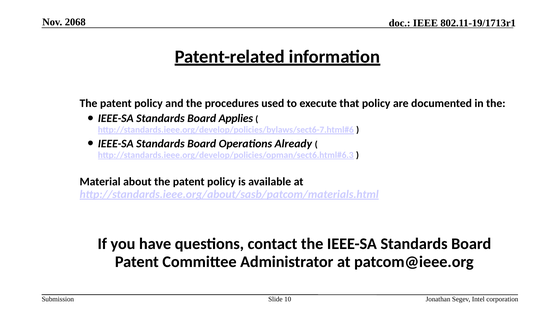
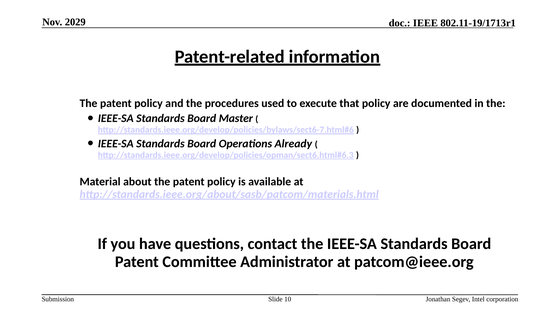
2068: 2068 -> 2029 (75, 22)
Applies: Applies -> Master (236, 118)
